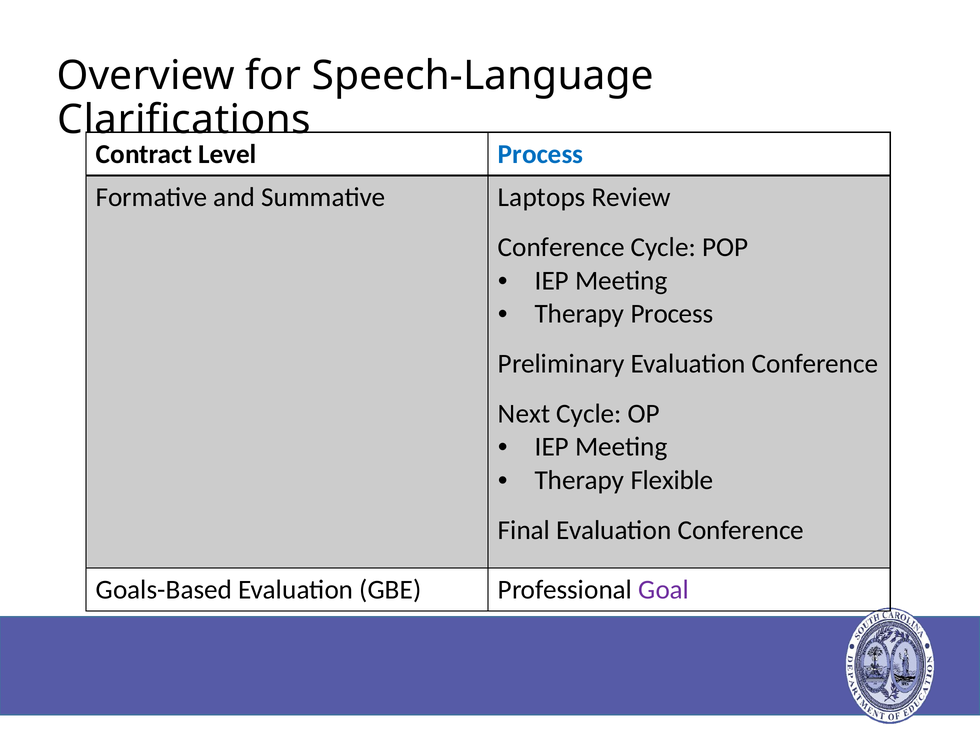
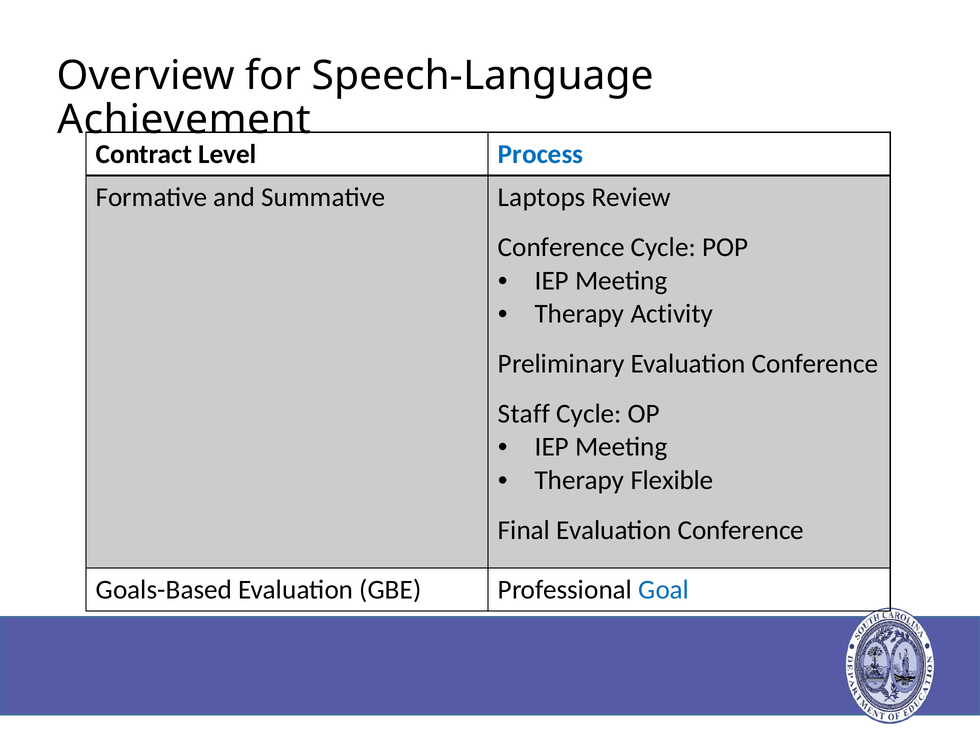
Clarifications: Clarifications -> Achievement (184, 120)
Therapy Process: Process -> Activity (672, 314)
Next: Next -> Staff (524, 414)
Goal colour: purple -> blue (664, 590)
